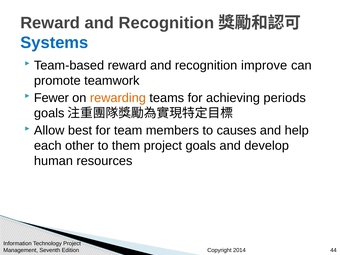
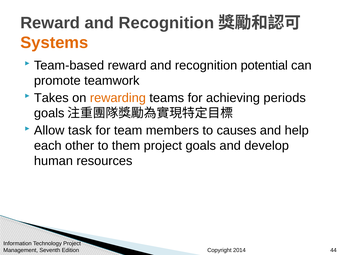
Systems colour: blue -> orange (54, 43)
improve: improve -> potential (264, 65)
Fewer: Fewer -> Takes (51, 98)
best: best -> task (80, 130)
